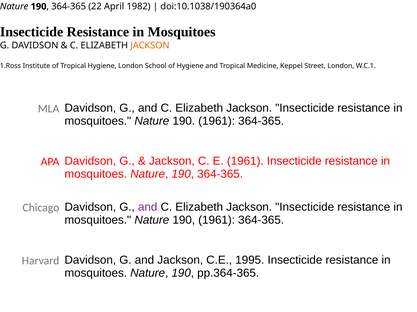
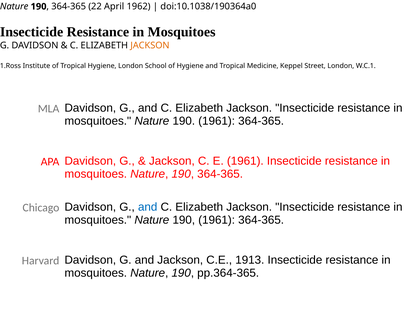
1982: 1982 -> 1962 (139, 7)
and colour: purple -> blue (148, 208)
1995: 1995 -> 1913 (250, 261)
